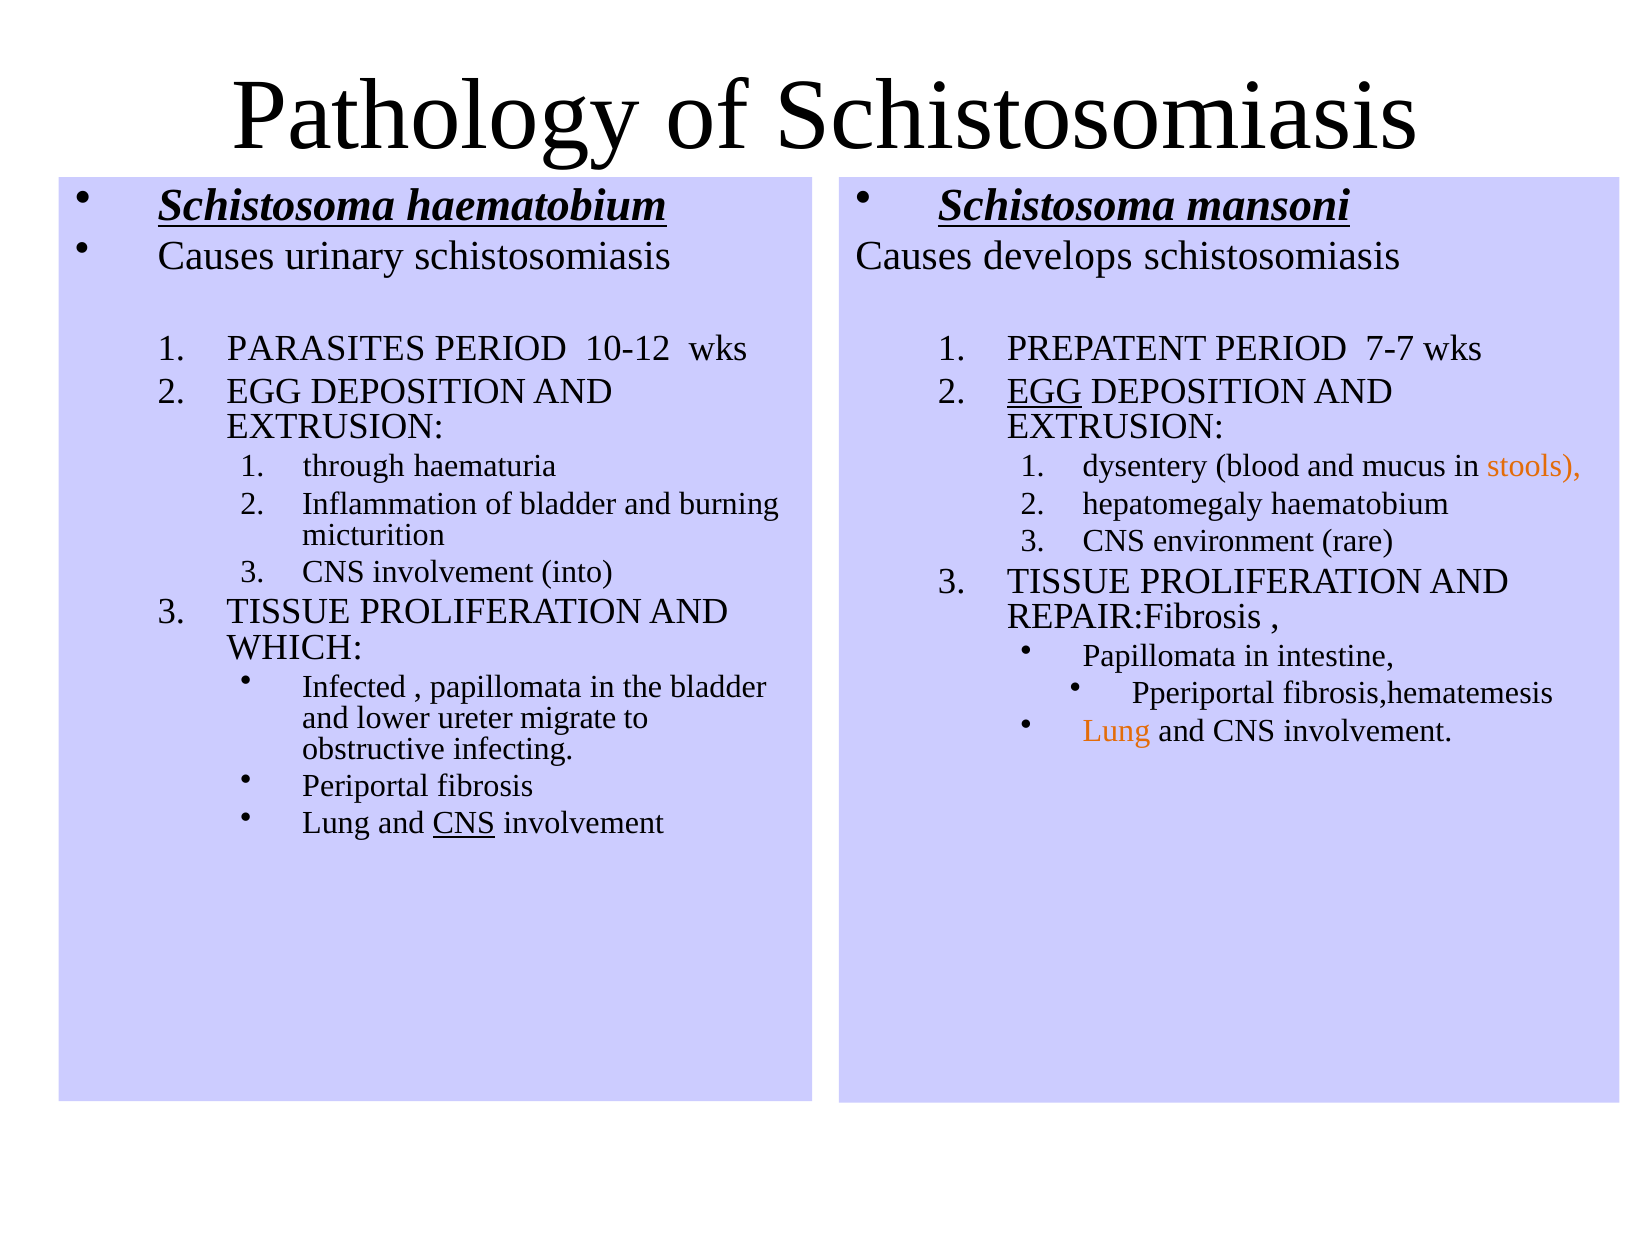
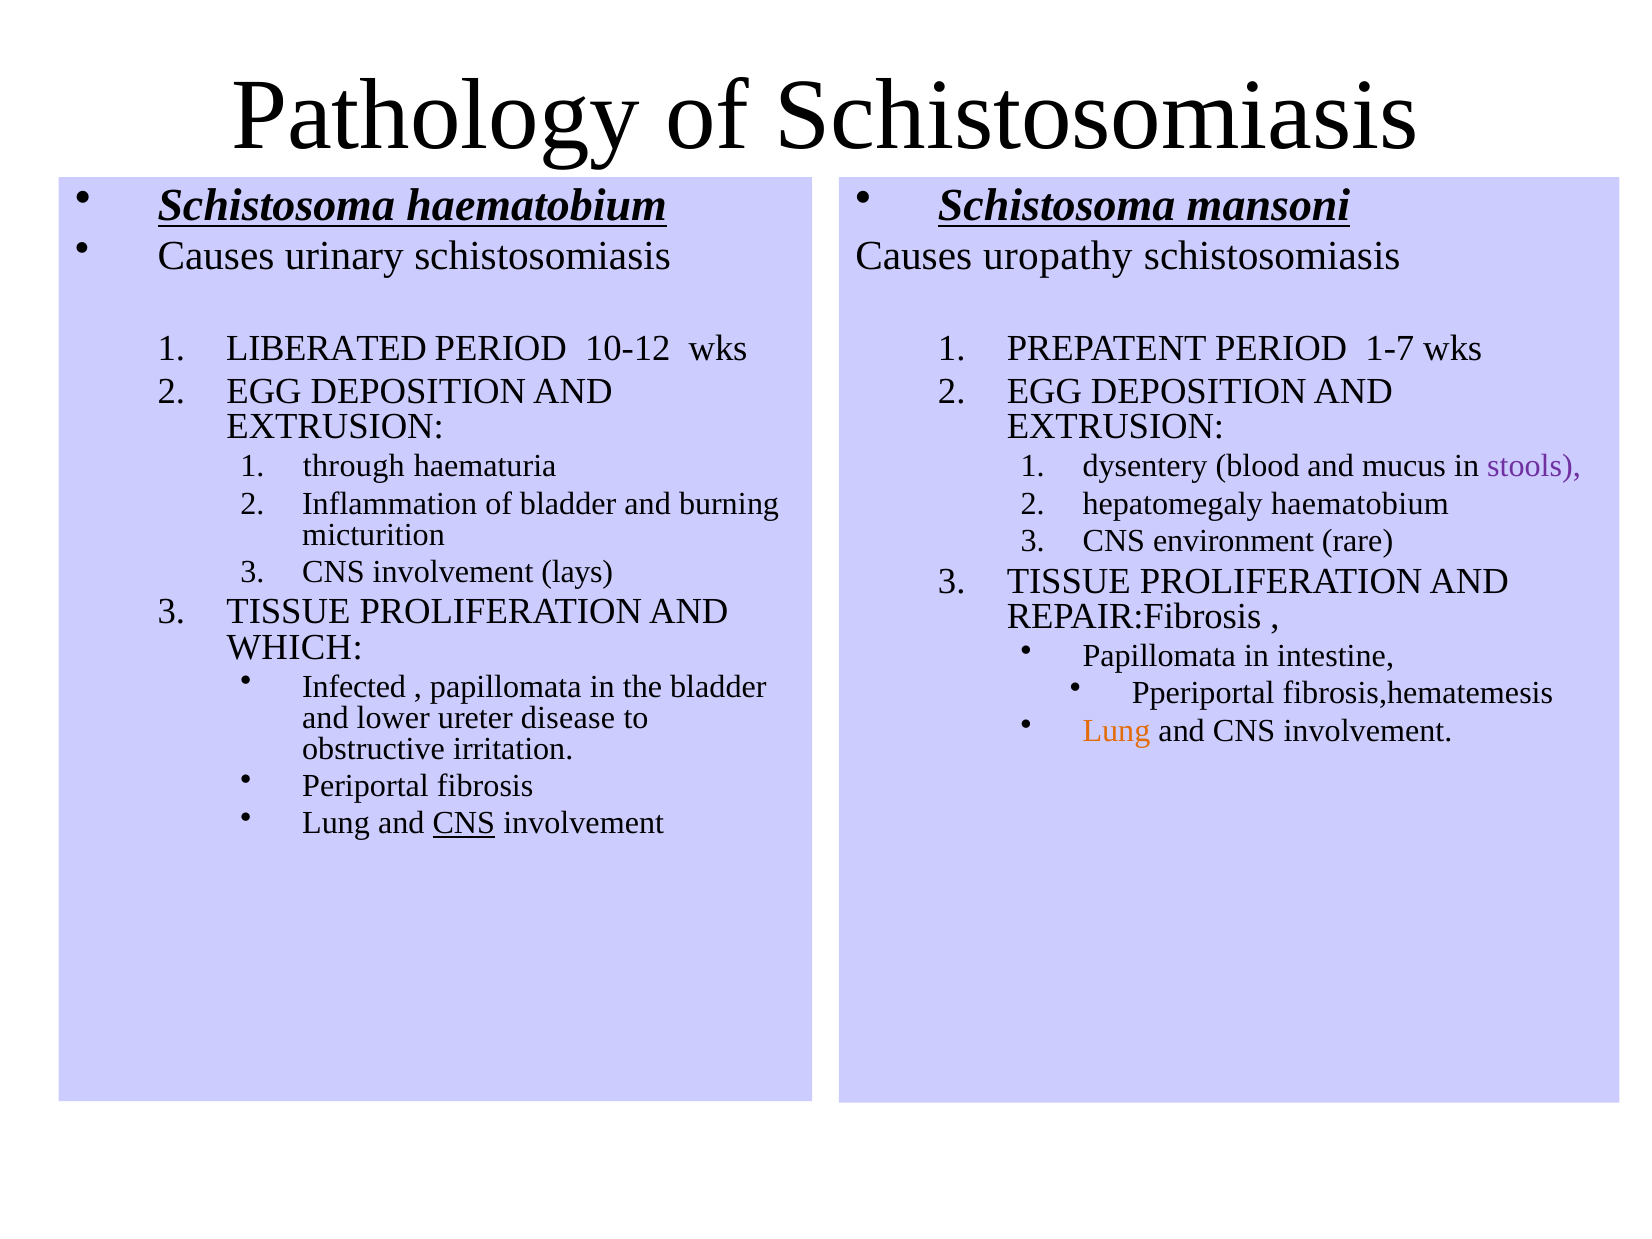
develops: develops -> uropathy (1058, 256)
PARASITES: PARASITES -> LIBERATED (327, 349)
7-7: 7-7 -> 1-7 (1390, 349)
EGG underline: present -> none (1044, 391)
stools colour: orange -> purple (1534, 466)
into: into -> lays (577, 572)
migrate: migrate -> disease (568, 718)
infecting: infecting -> irritation (513, 749)
